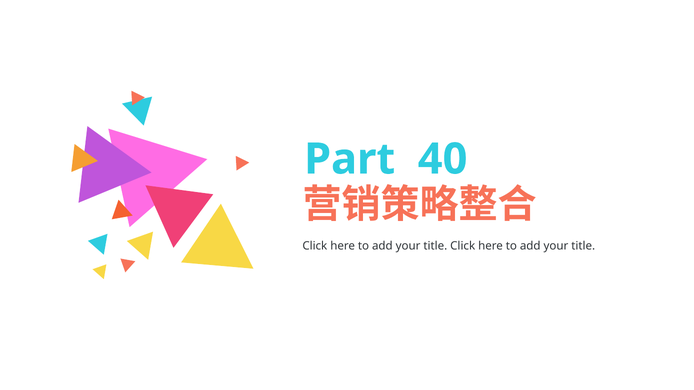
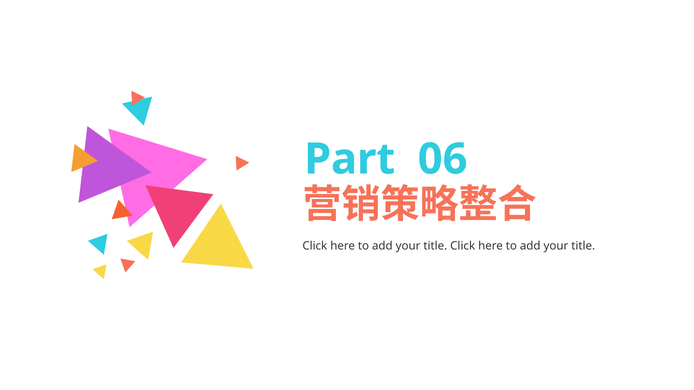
40: 40 -> 06 (443, 159)
